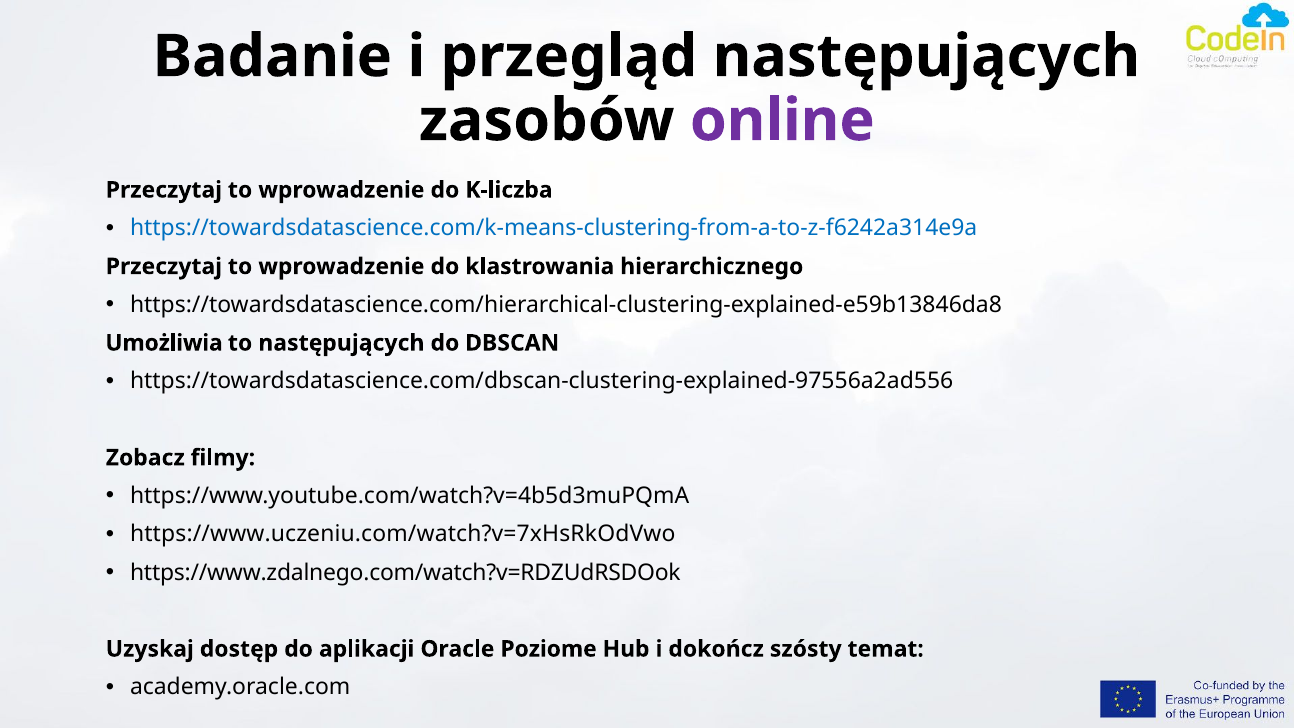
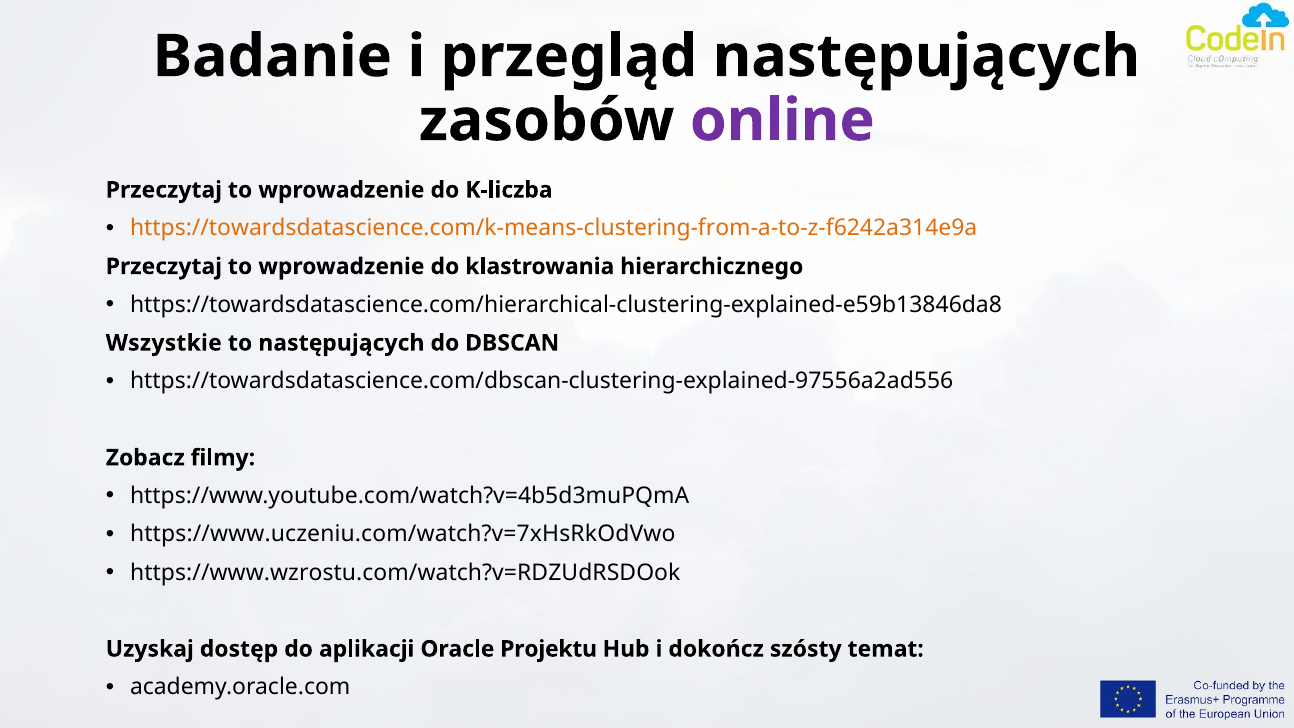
https://towardsdatascience.com/k-means-clustering-from-a-to-z-f6242a314e9a colour: blue -> orange (554, 228)
Umożliwia: Umożliwia -> Wszystkie (164, 343)
https://www.zdalnego.com/watch?v=RDZUdRSDOok: https://www.zdalnego.com/watch?v=RDZUdRSDOok -> https://www.wzrostu.com/watch?v=RDZUdRSDOok (405, 572)
Poziome: Poziome -> Projektu (549, 649)
